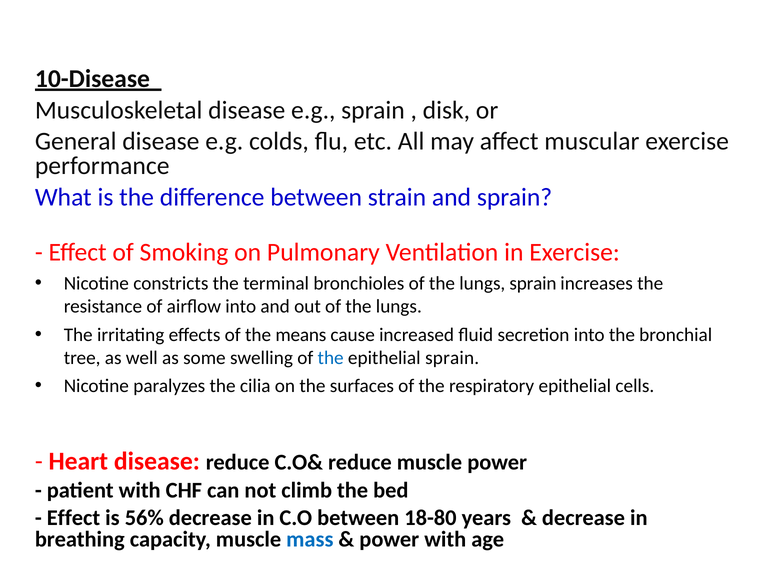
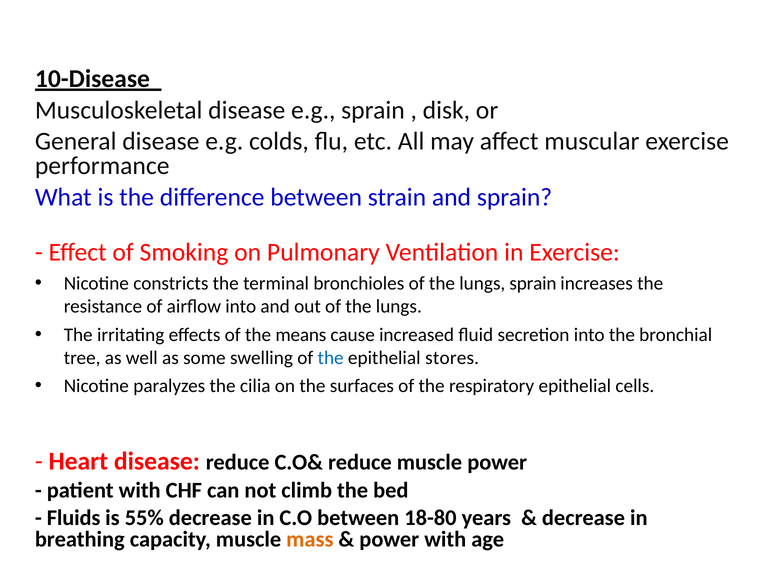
epithelial sprain: sprain -> stores (452, 358)
Effect: Effect -> Fluids (74, 518)
56%: 56% -> 55% (144, 518)
mass colour: blue -> orange (310, 539)
